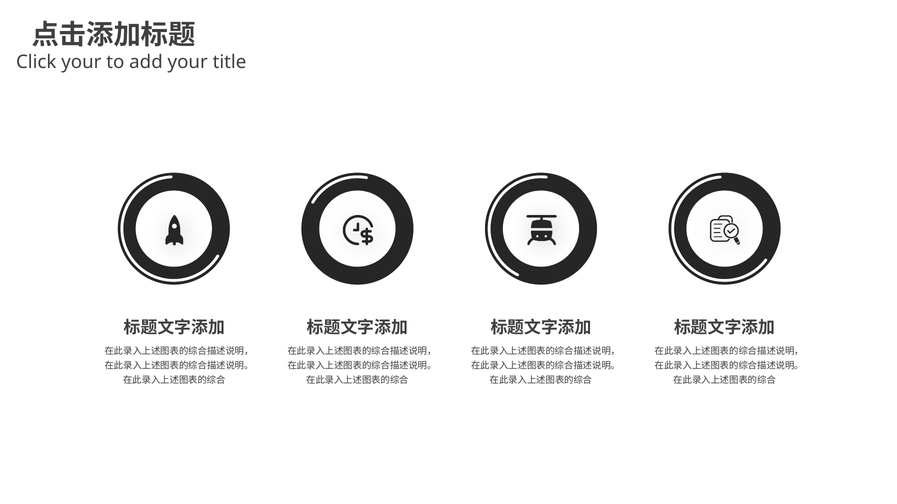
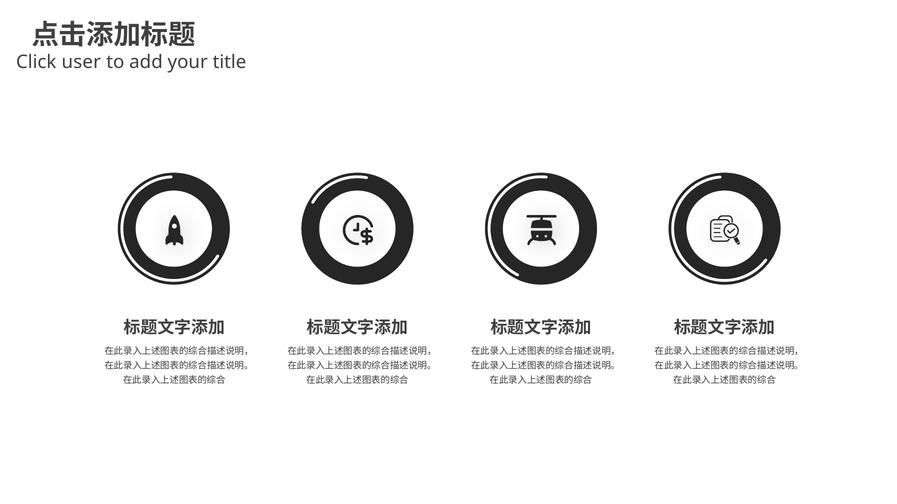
Click your: your -> user (81, 62)
